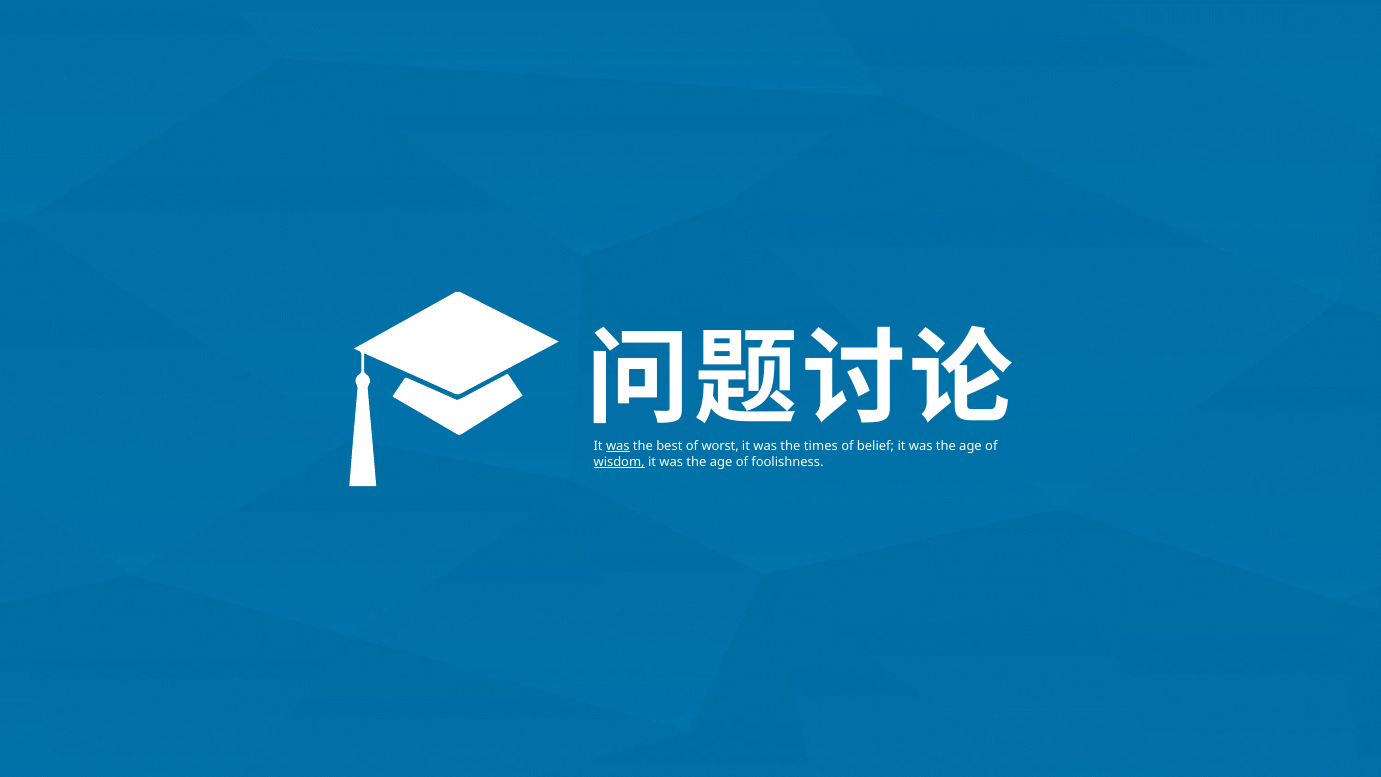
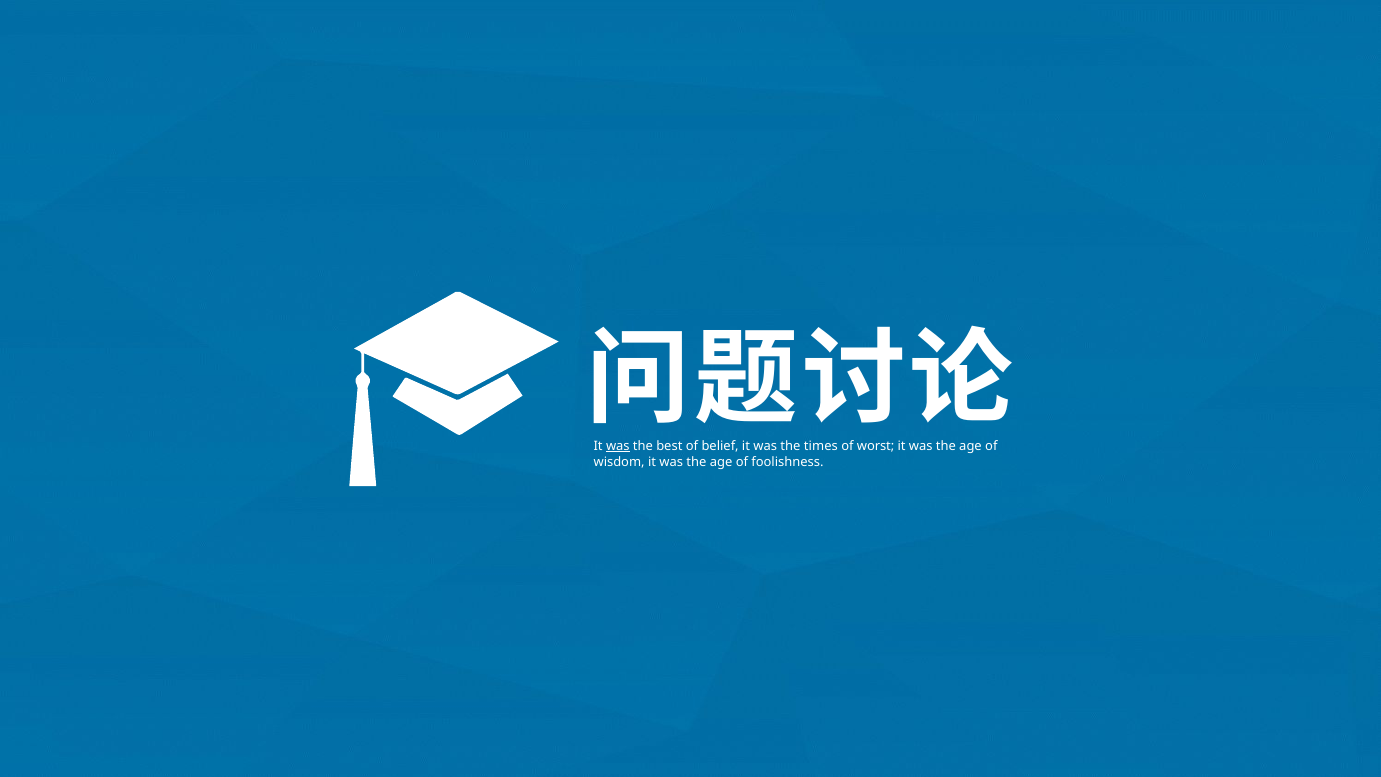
worst: worst -> belief (720, 446)
belief: belief -> worst (876, 446)
wisdom underline: present -> none (619, 462)
